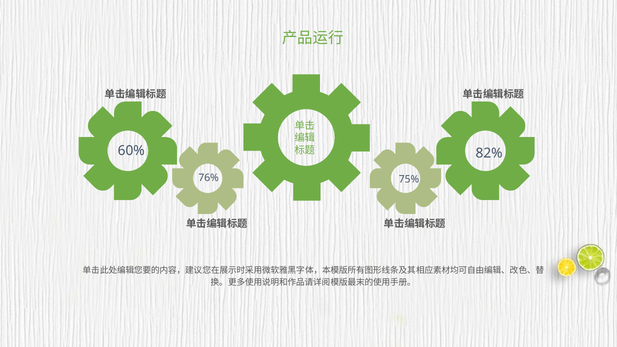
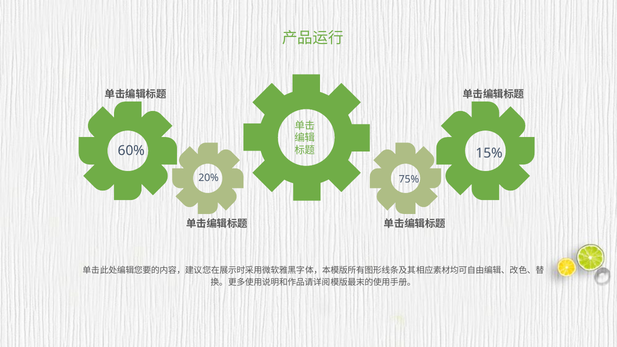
82%: 82% -> 15% (489, 153)
76%: 76% -> 20% (209, 178)
